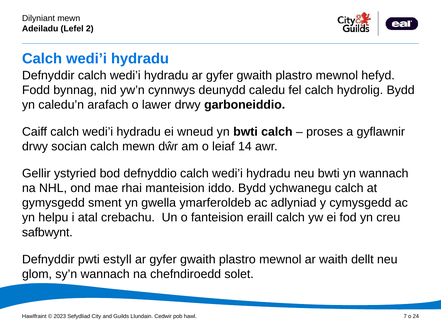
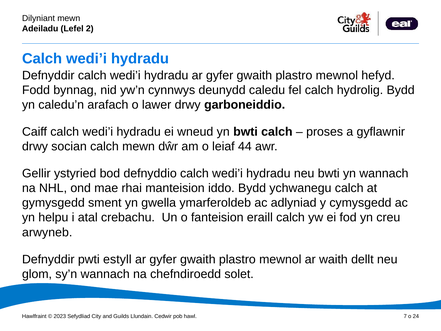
14: 14 -> 44 (245, 146)
safbwynt: safbwynt -> arwyneb (47, 232)
